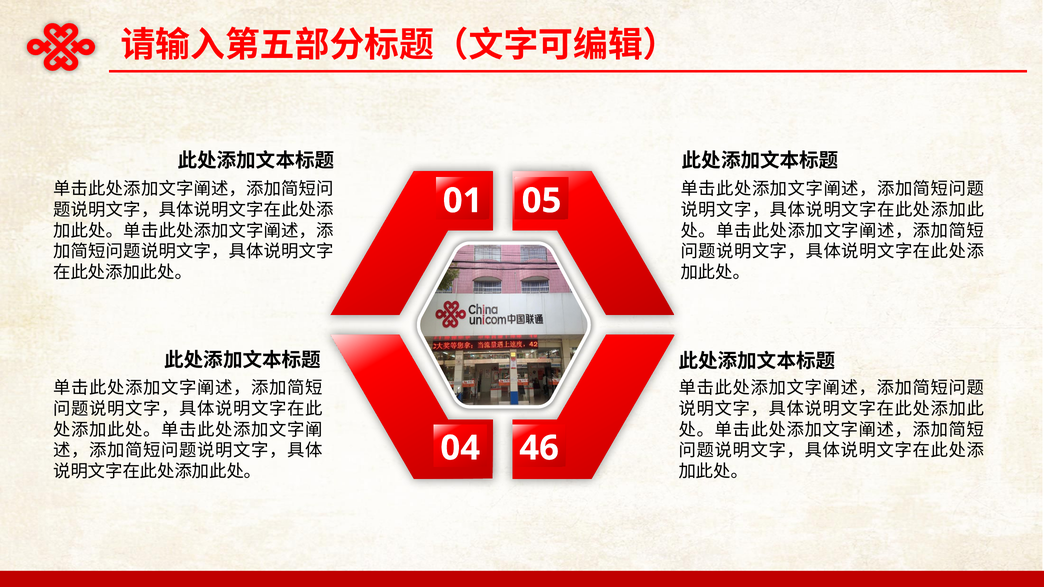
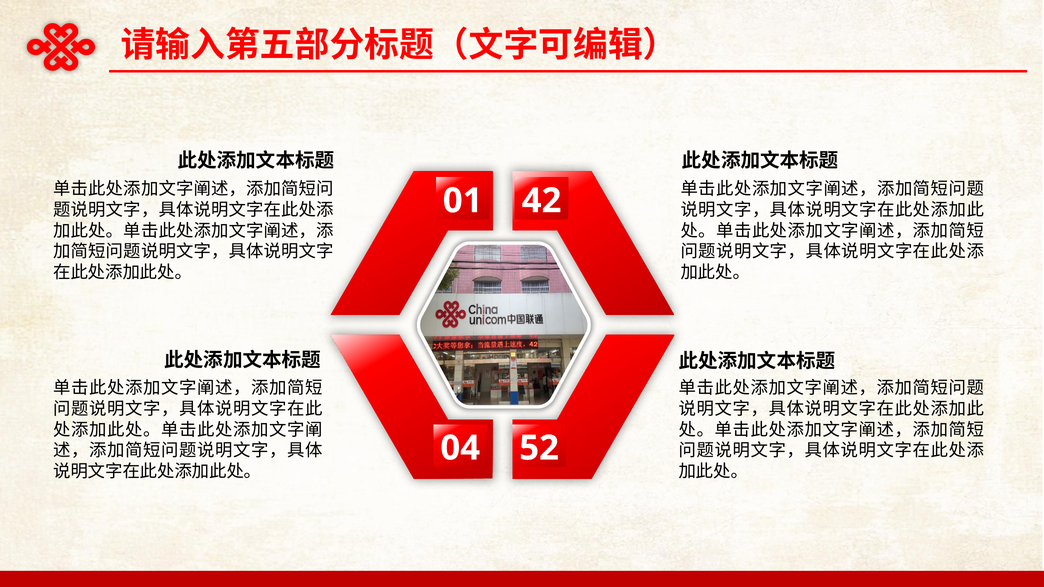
05: 05 -> 42 (542, 201)
46: 46 -> 52 (539, 448)
